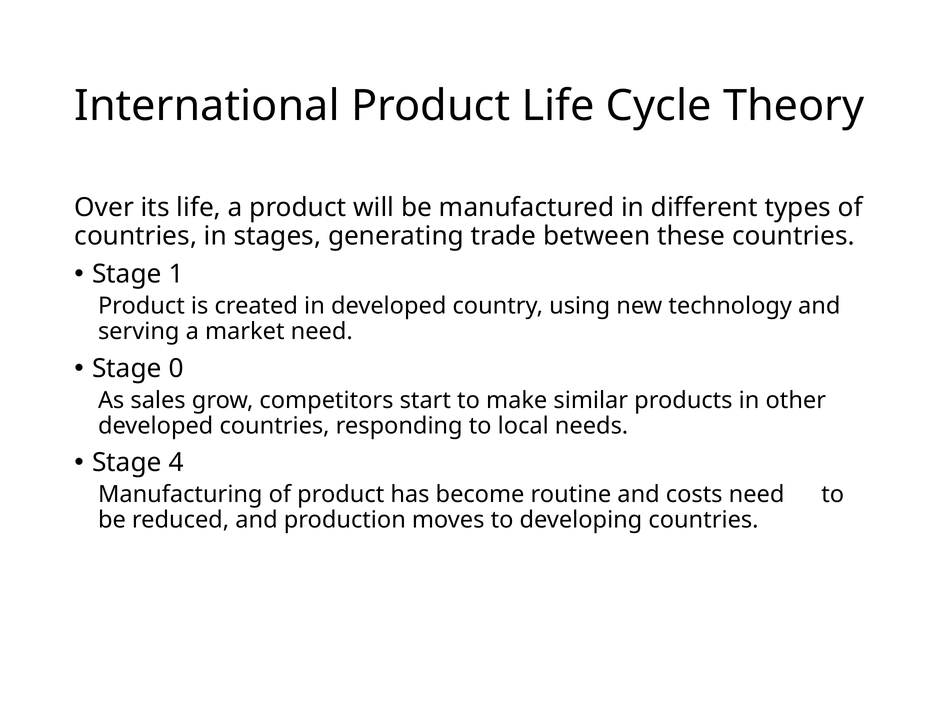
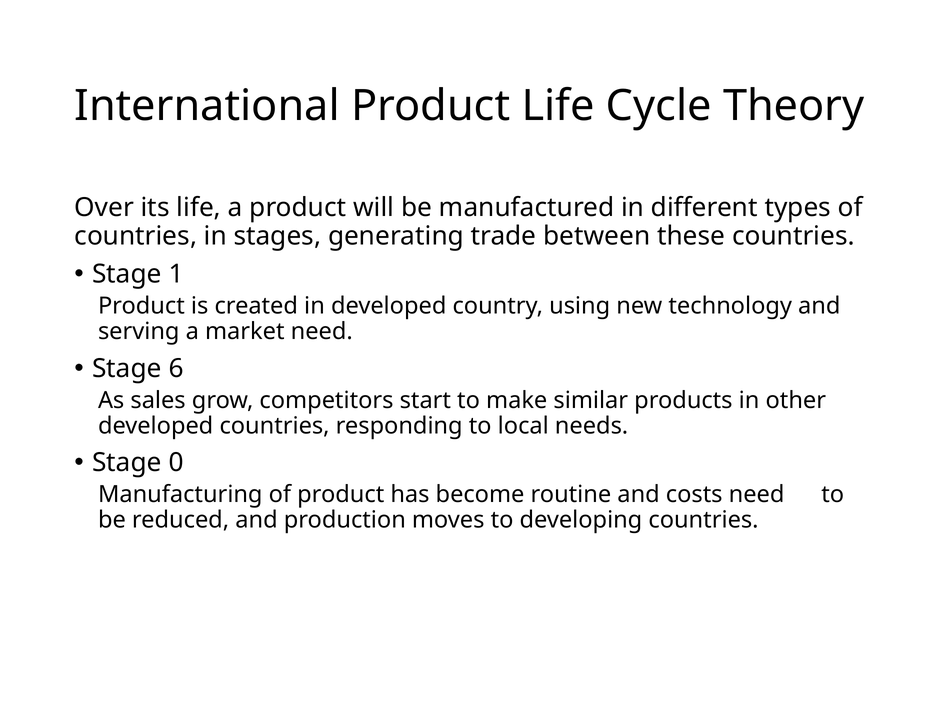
0: 0 -> 6 (176, 368)
4: 4 -> 0 (176, 462)
